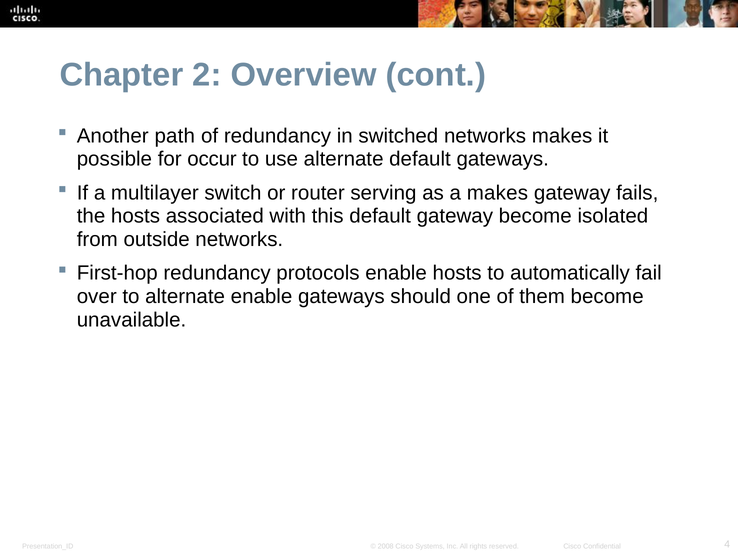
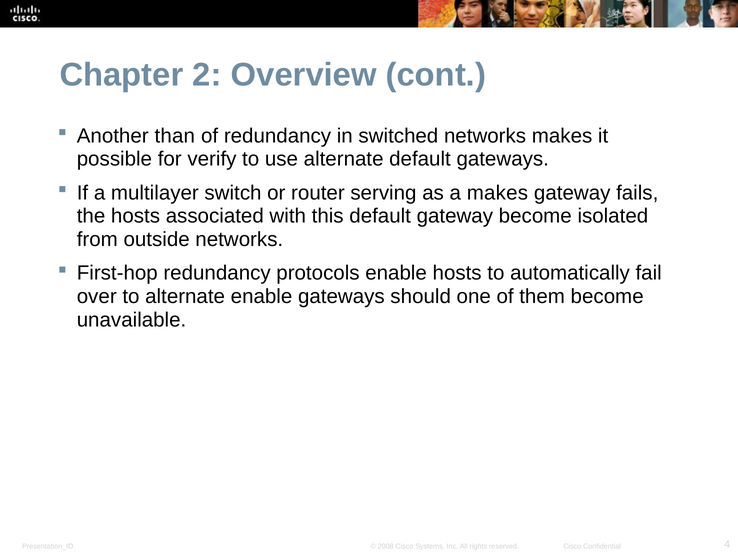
path: path -> than (175, 136)
occur: occur -> verify (212, 159)
